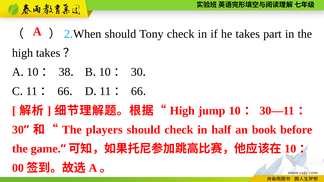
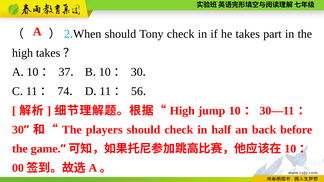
38: 38 -> 37 (64, 72)
66: 66 -> 74 (63, 91)
66: 66 -> 56 (137, 91)
book: book -> back (264, 130)
